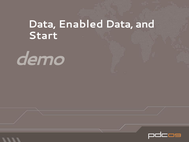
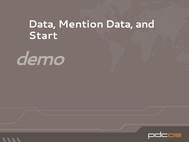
Enabled: Enabled -> Mention (81, 24)
